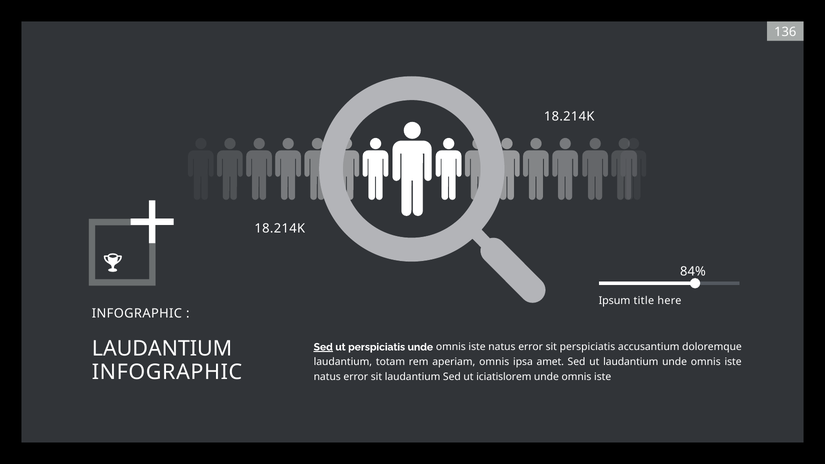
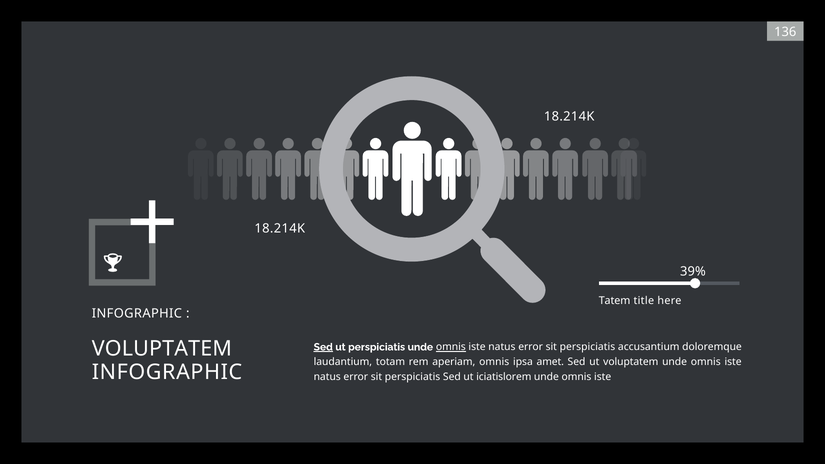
84%: 84% -> 39% (693, 271)
Ipsum: Ipsum -> Tatem (615, 301)
omnis underline: none -> present (451, 347)
LAUDANTIUM: LAUDANTIUM -> VOLUPTATEM (162, 349)
ut laudantium: laudantium -> voluptatem (631, 362)
laudantium: laudantium -> perspiciatis (413, 377)
